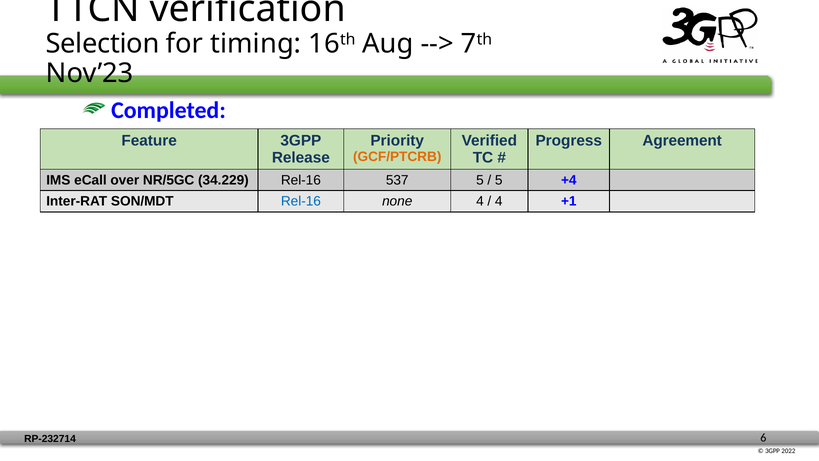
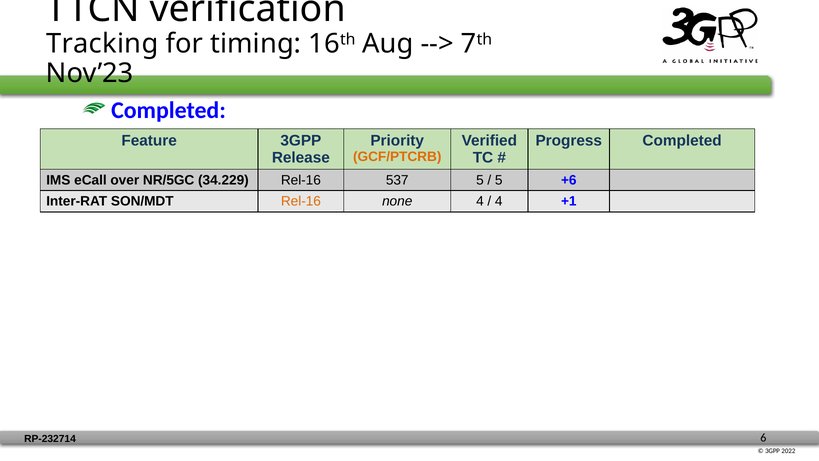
Selection: Selection -> Tracking (102, 44)
Progress Agreement: Agreement -> Completed (682, 141)
+4: +4 -> +6 (569, 180)
Rel-16 colour: blue -> orange (301, 201)
